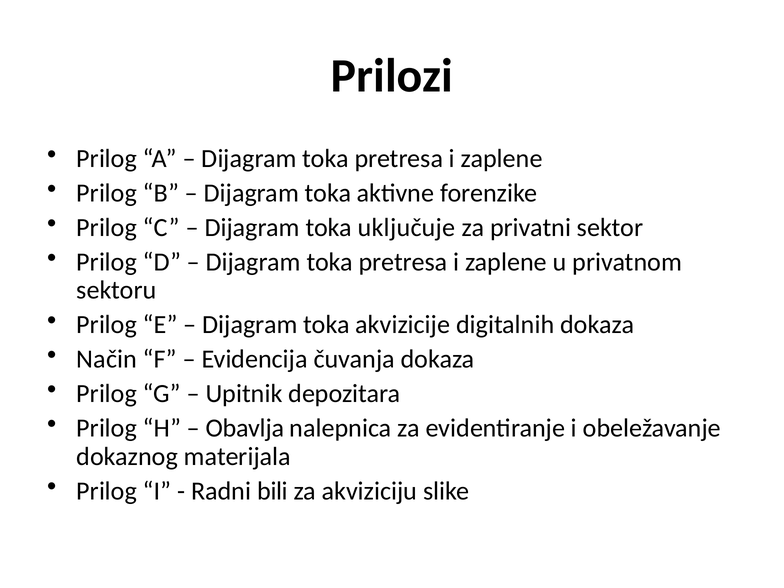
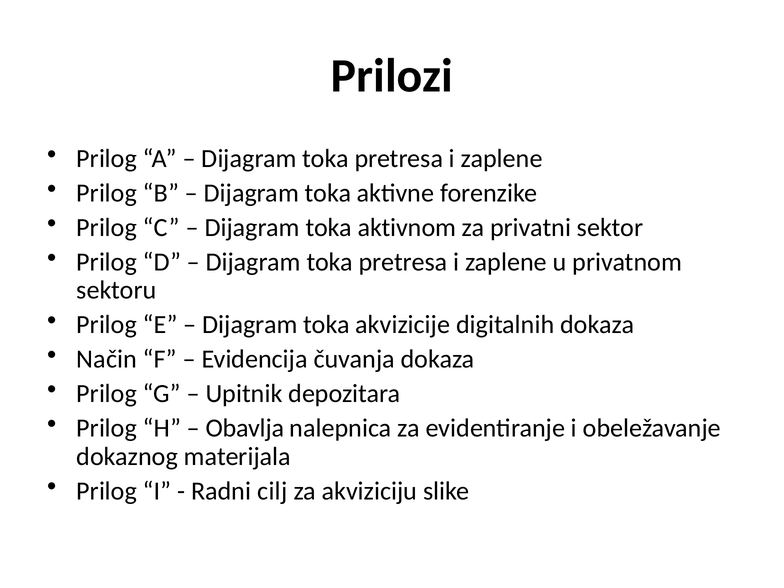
uključuje: uključuje -> aktivnom (407, 228)
bili: bili -> cilj (272, 491)
